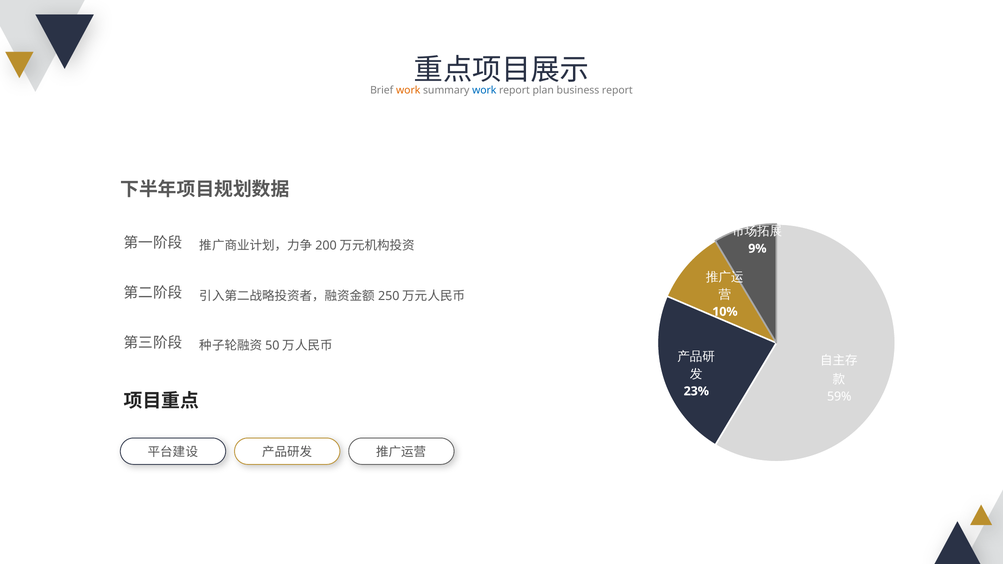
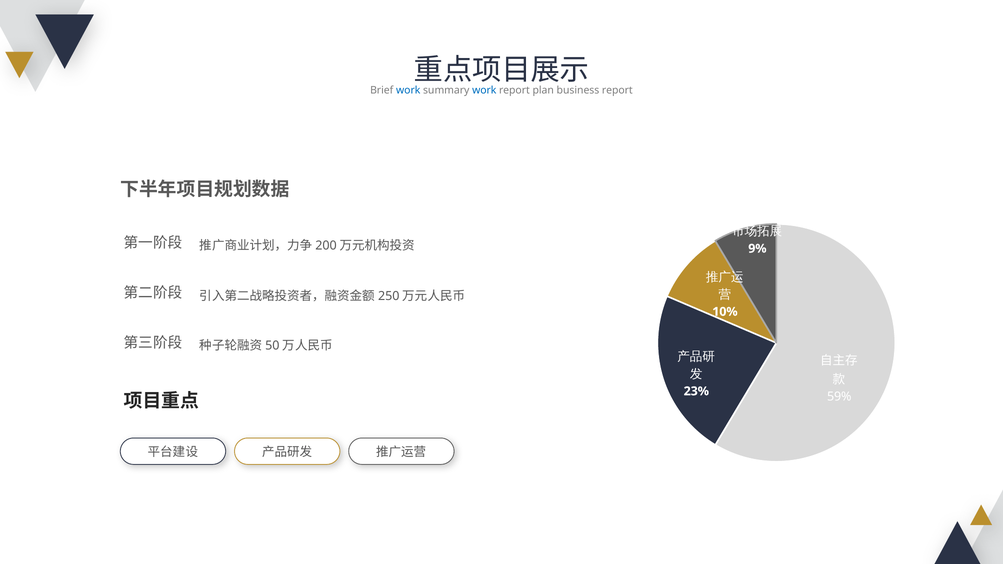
work colour: orange -> blue (408, 91)
